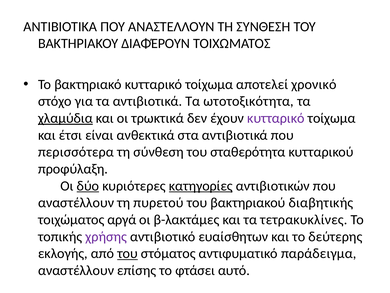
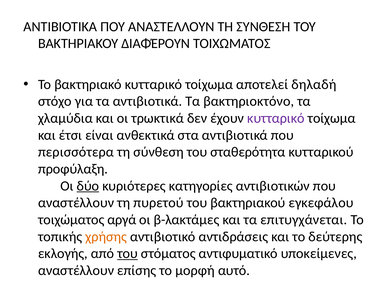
χρονικό: χρονικό -> δηλαδή (314, 84)
ωτοτοξικότητα: ωτοτοξικότητα -> βακτηριοκτόνο (249, 101)
χλαμύδια underline: present -> none (65, 118)
κατηγορίες underline: present -> none (201, 186)
διαβητικής: διαβητικής -> εγκεφάλου (321, 202)
τετρακυκλίνες: τετρακυκλίνες -> επιτυγχάνεται (304, 219)
χρήσης colour: purple -> orange (106, 236)
ευαίσθητων: ευαίσθητων -> αντιδράσεις (233, 236)
παράδειγμα: παράδειγμα -> υποκείμενες (319, 253)
φτάσει: φτάσει -> μορφή (195, 270)
